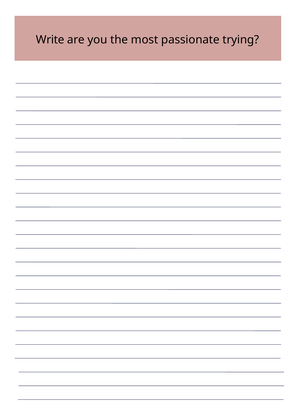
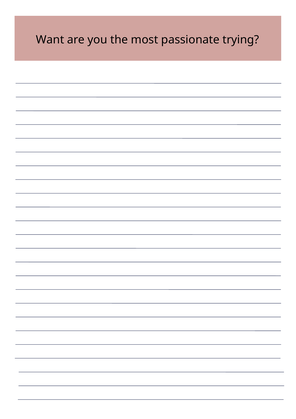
Write: Write -> Want (50, 40)
